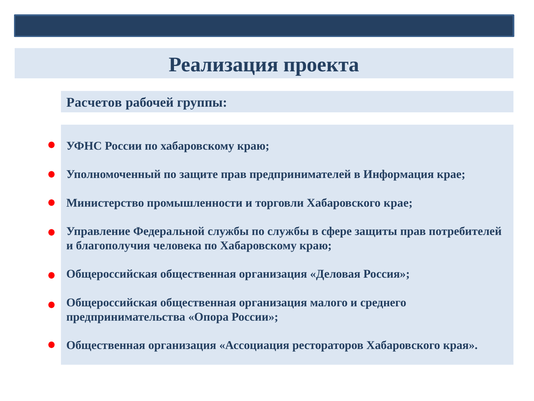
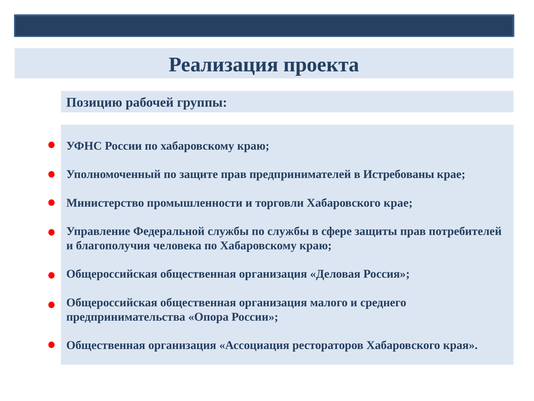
Расчетов: Расчетов -> Позицию (94, 102)
Информация: Информация -> Истребованы (399, 174)
